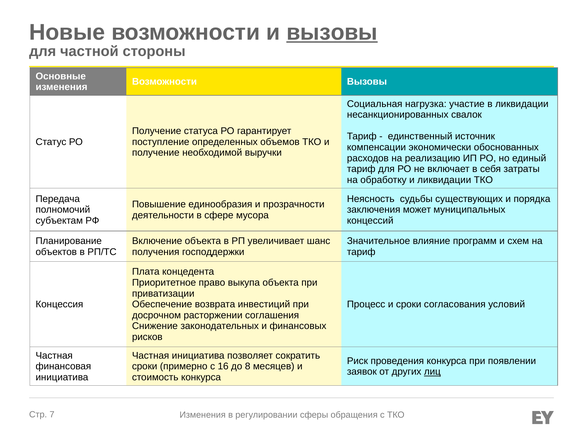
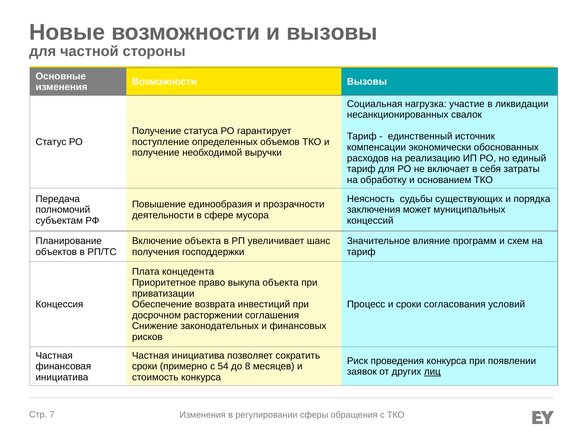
вызовы underline: present -> none (332, 32)
и ликвидации: ликвидации -> основанием (444, 180)
16: 16 -> 54 (223, 367)
